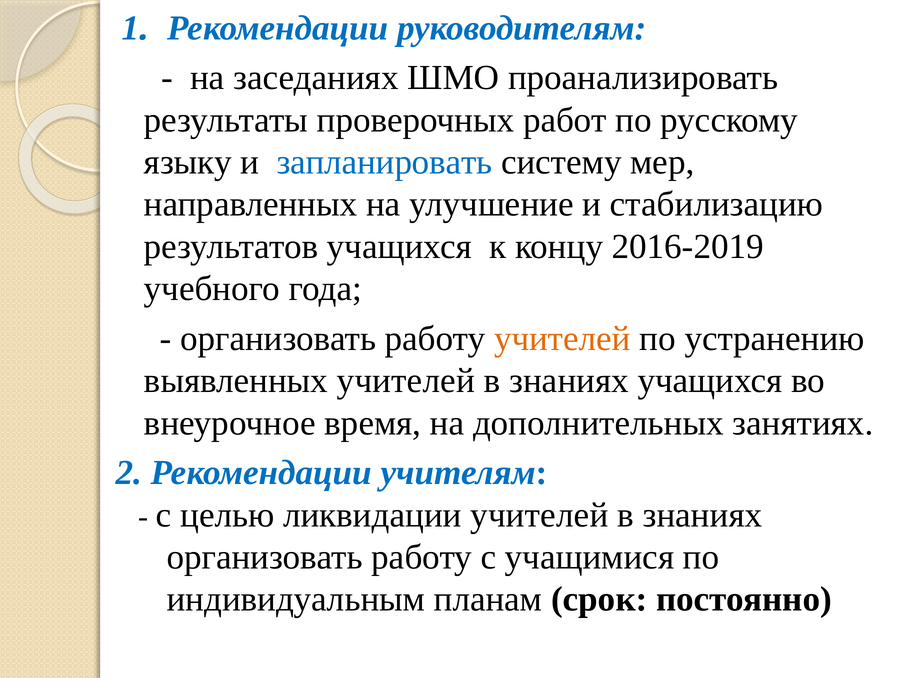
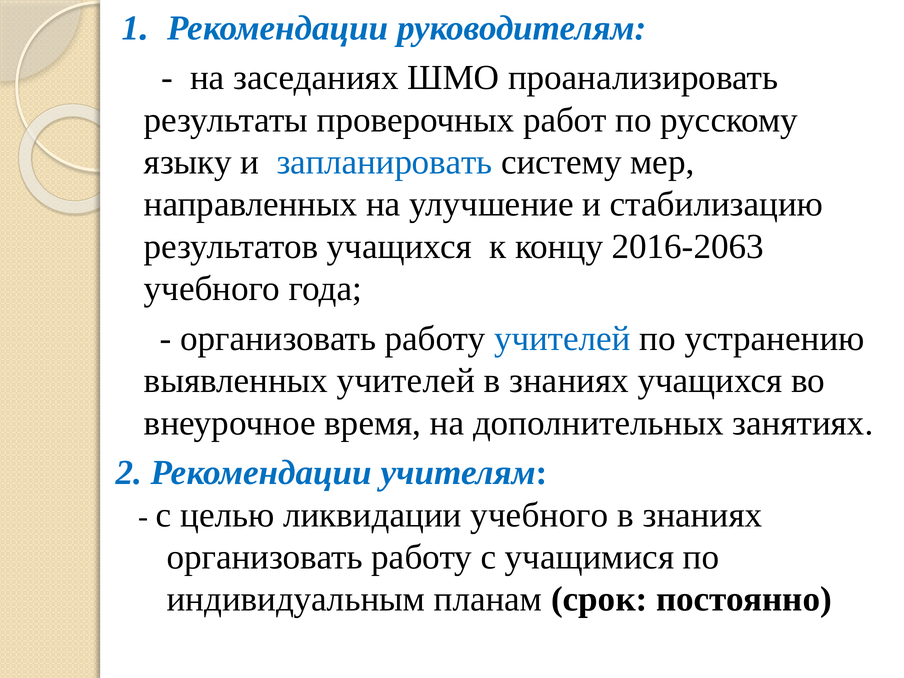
2016-2019: 2016-2019 -> 2016-2063 (688, 247)
учителей colour: orange -> blue (562, 339)
ликвидации учителей: учителей -> учебного (539, 515)
